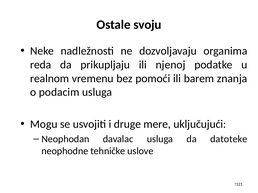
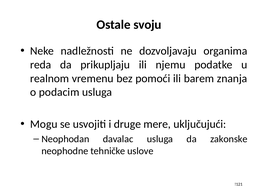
njenoj: njenoj -> njemu (171, 65)
datoteke: datoteke -> zakonske (229, 139)
